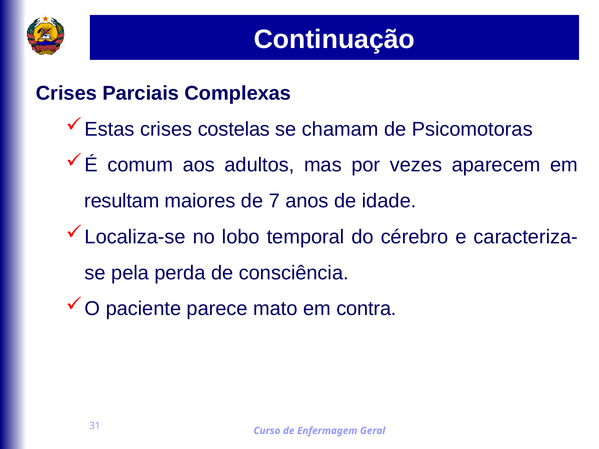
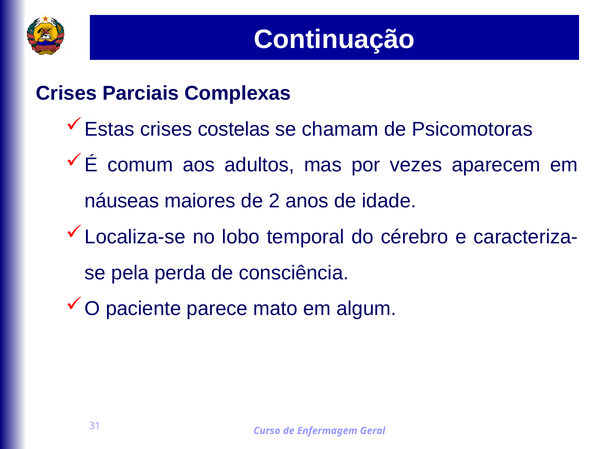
resultam: resultam -> náuseas (122, 201)
7: 7 -> 2 (274, 201)
contra: contra -> algum (366, 309)
